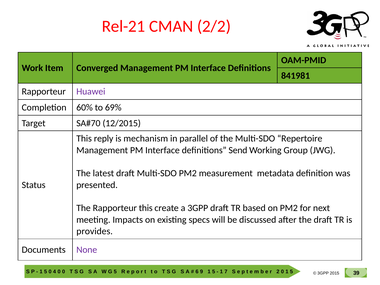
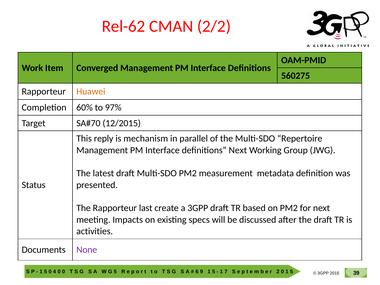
Rel-21: Rel-21 -> Rel-62 (124, 26)
841981: 841981 -> 560275 (296, 76)
Huawei colour: purple -> orange (91, 92)
69%: 69% -> 97% (113, 108)
definitions Send: Send -> Next (238, 150)
Rapporteur this: this -> last (146, 208)
provides: provides -> activities (95, 231)
